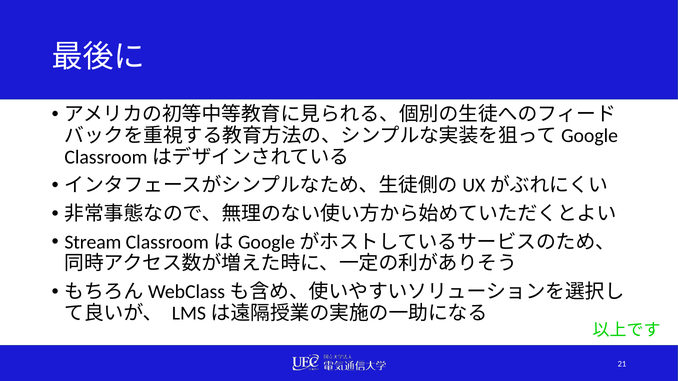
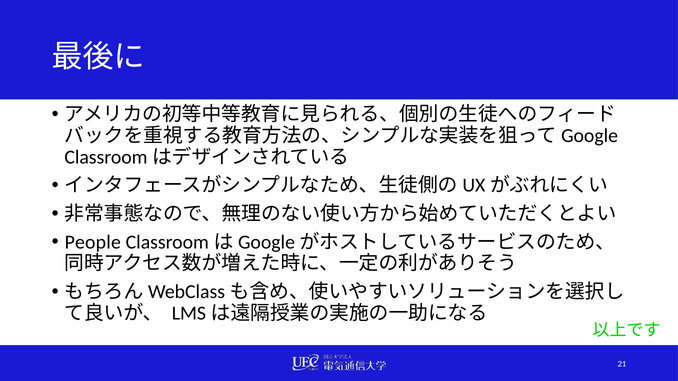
Stream: Stream -> People (93, 242)
